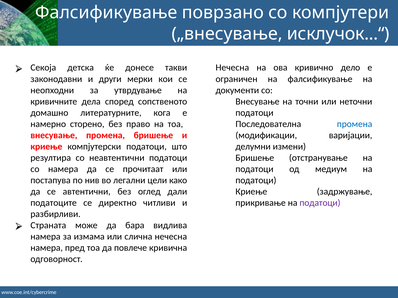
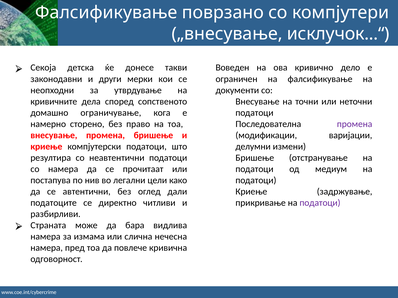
Нечесна: Нечесна -> Воведен (232, 68)
литературните: литературните -> ограничување (111, 113)
промена colour: blue -> purple (355, 124)
